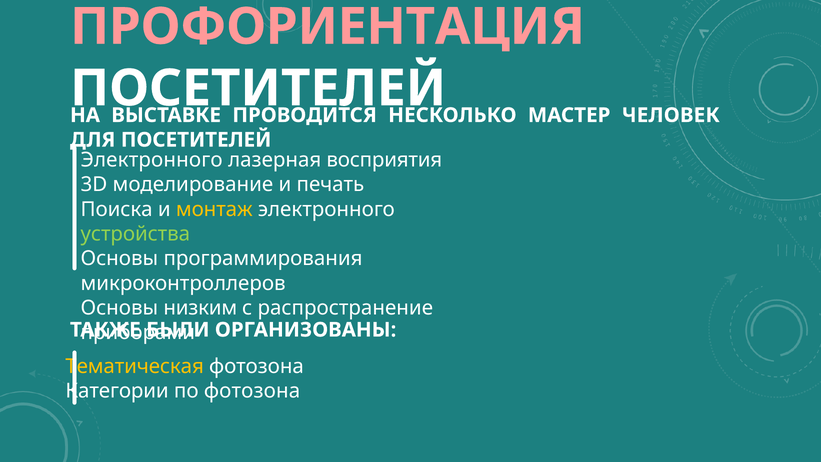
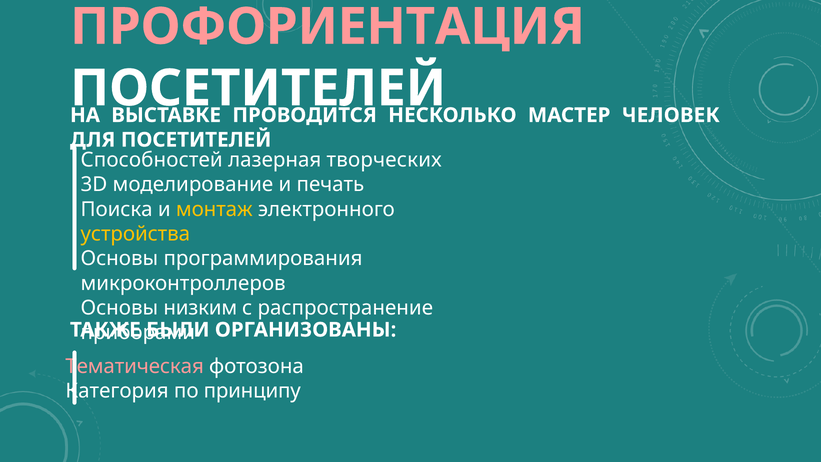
Электронного: Электронного -> Способностей (152, 160)
восприятия: восприятия -> творческих (384, 160)
устройства colour: light green -> yellow (135, 234)
Тематическая colour: yellow -> pink (135, 366)
Категории: Категории -> Категория (117, 391)
по фотозона: фотозона -> принципу (252, 391)
